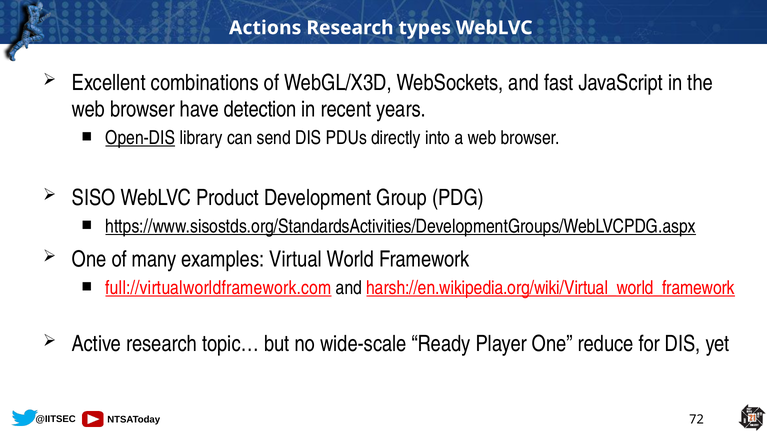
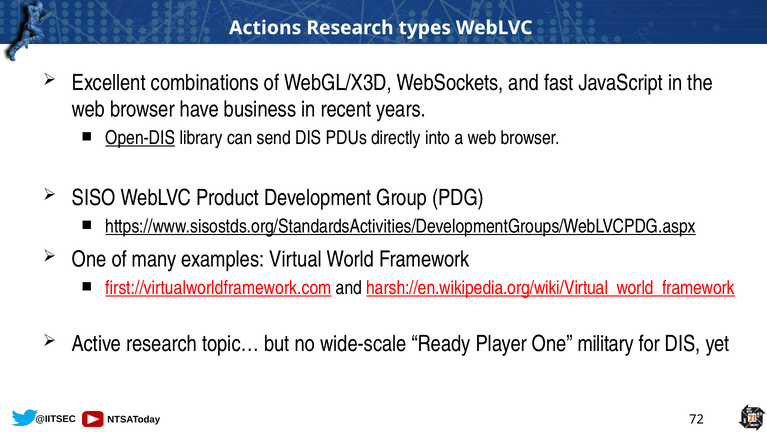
detection: detection -> business (260, 109)
full://virtualworldframework.com: full://virtualworldframework.com -> first://virtualworldframework.com (218, 288)
reduce: reduce -> military (606, 344)
